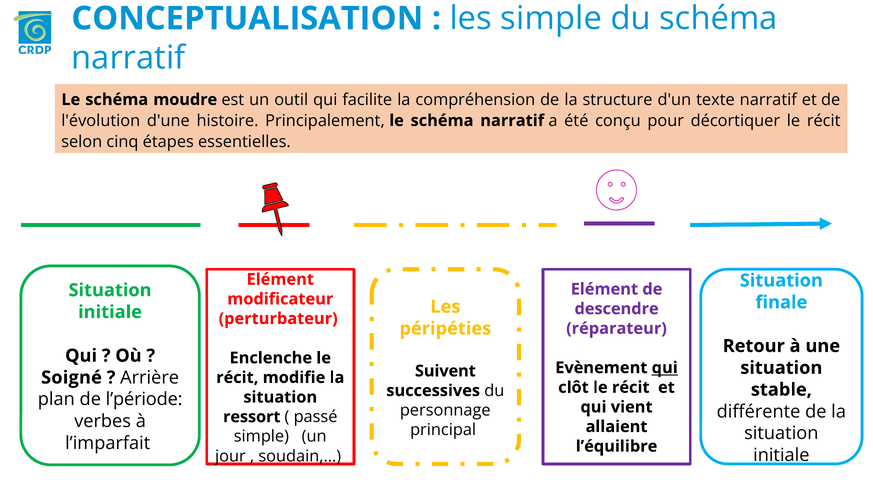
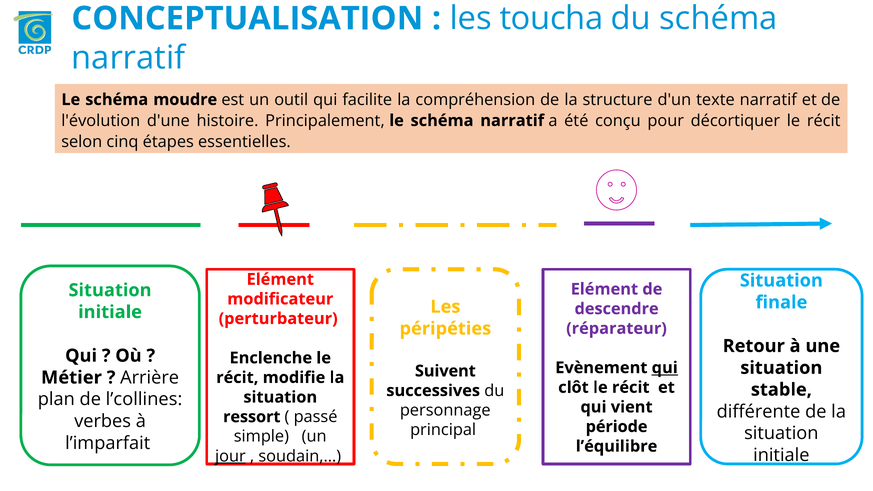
les simple: simple -> toucha (551, 18)
Soigné: Soigné -> Métier (72, 378)
l’période: l’période -> l’collines (144, 399)
allaient: allaient -> période (617, 427)
jour underline: none -> present (230, 456)
